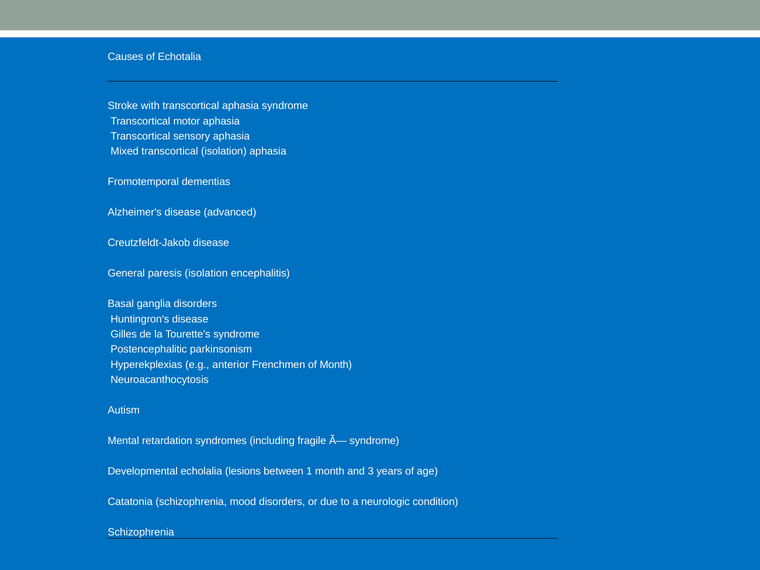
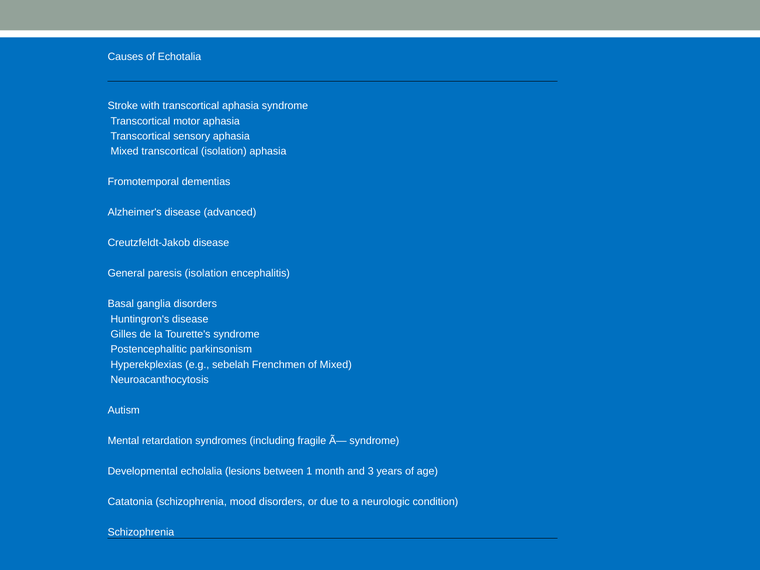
anterior: anterior -> sebelah (231, 365)
of Month: Month -> Mixed (336, 365)
